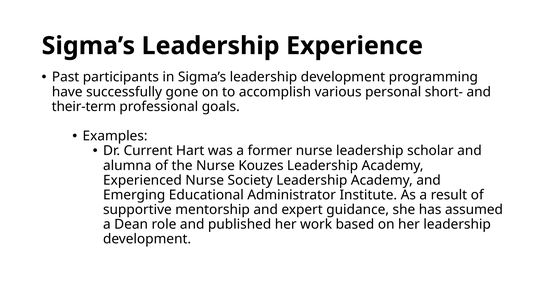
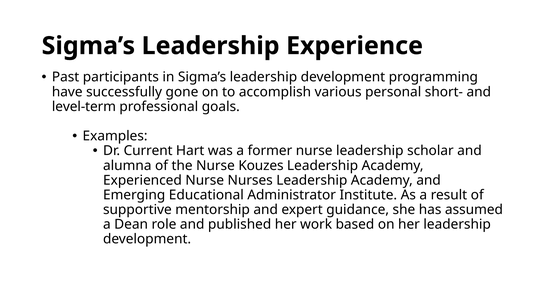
their-term: their-term -> level-term (84, 107)
Society: Society -> Nurses (250, 180)
